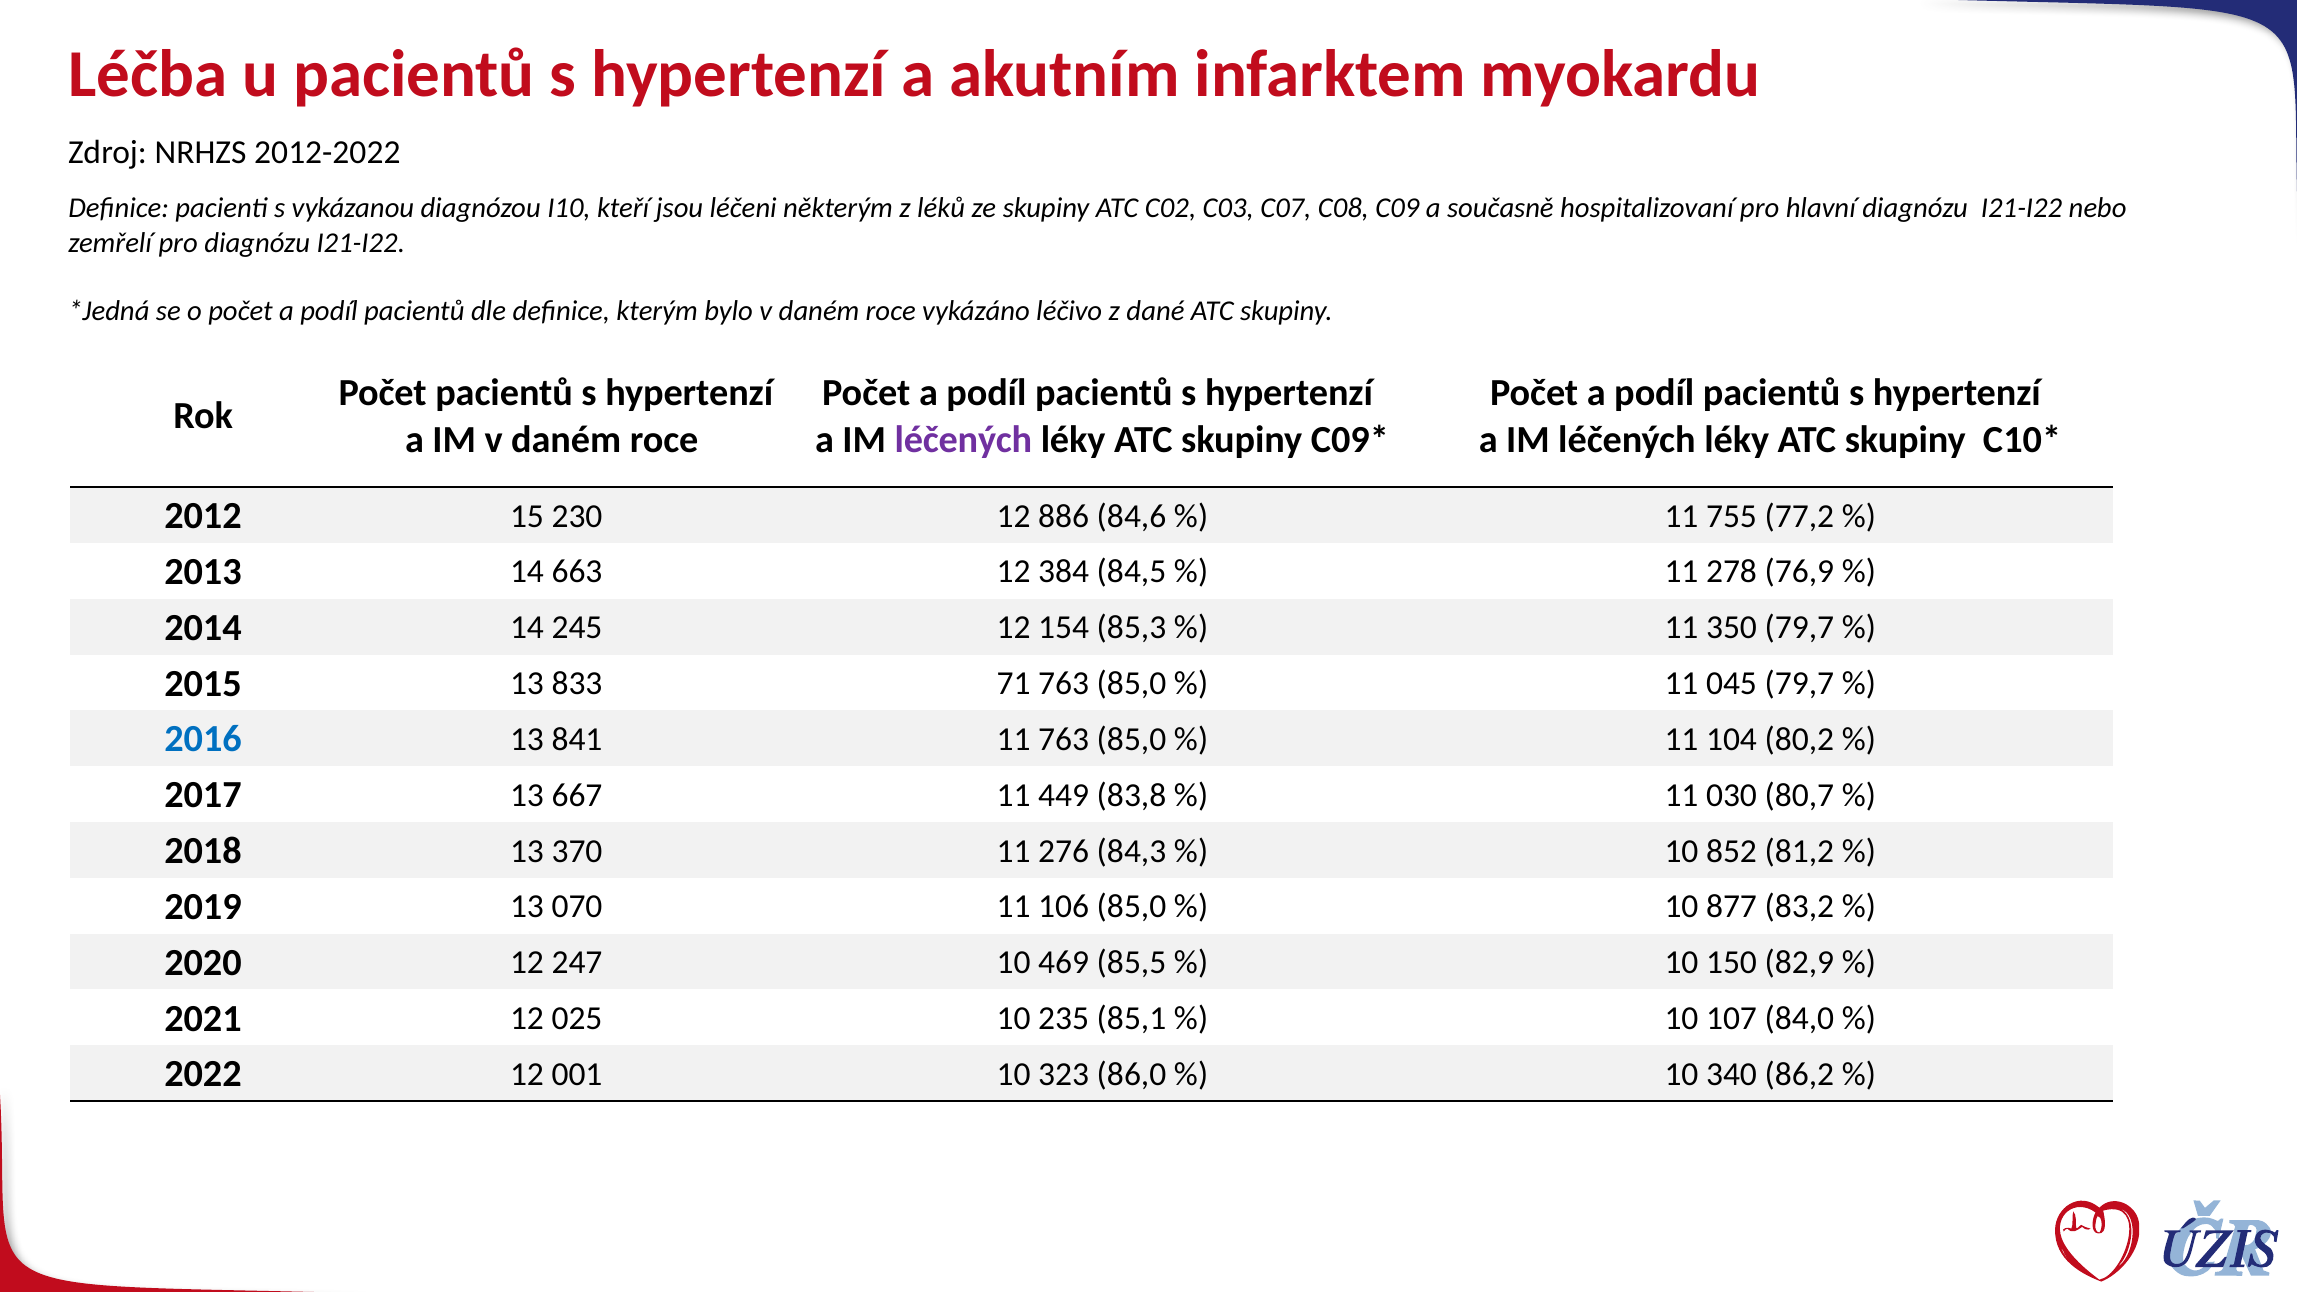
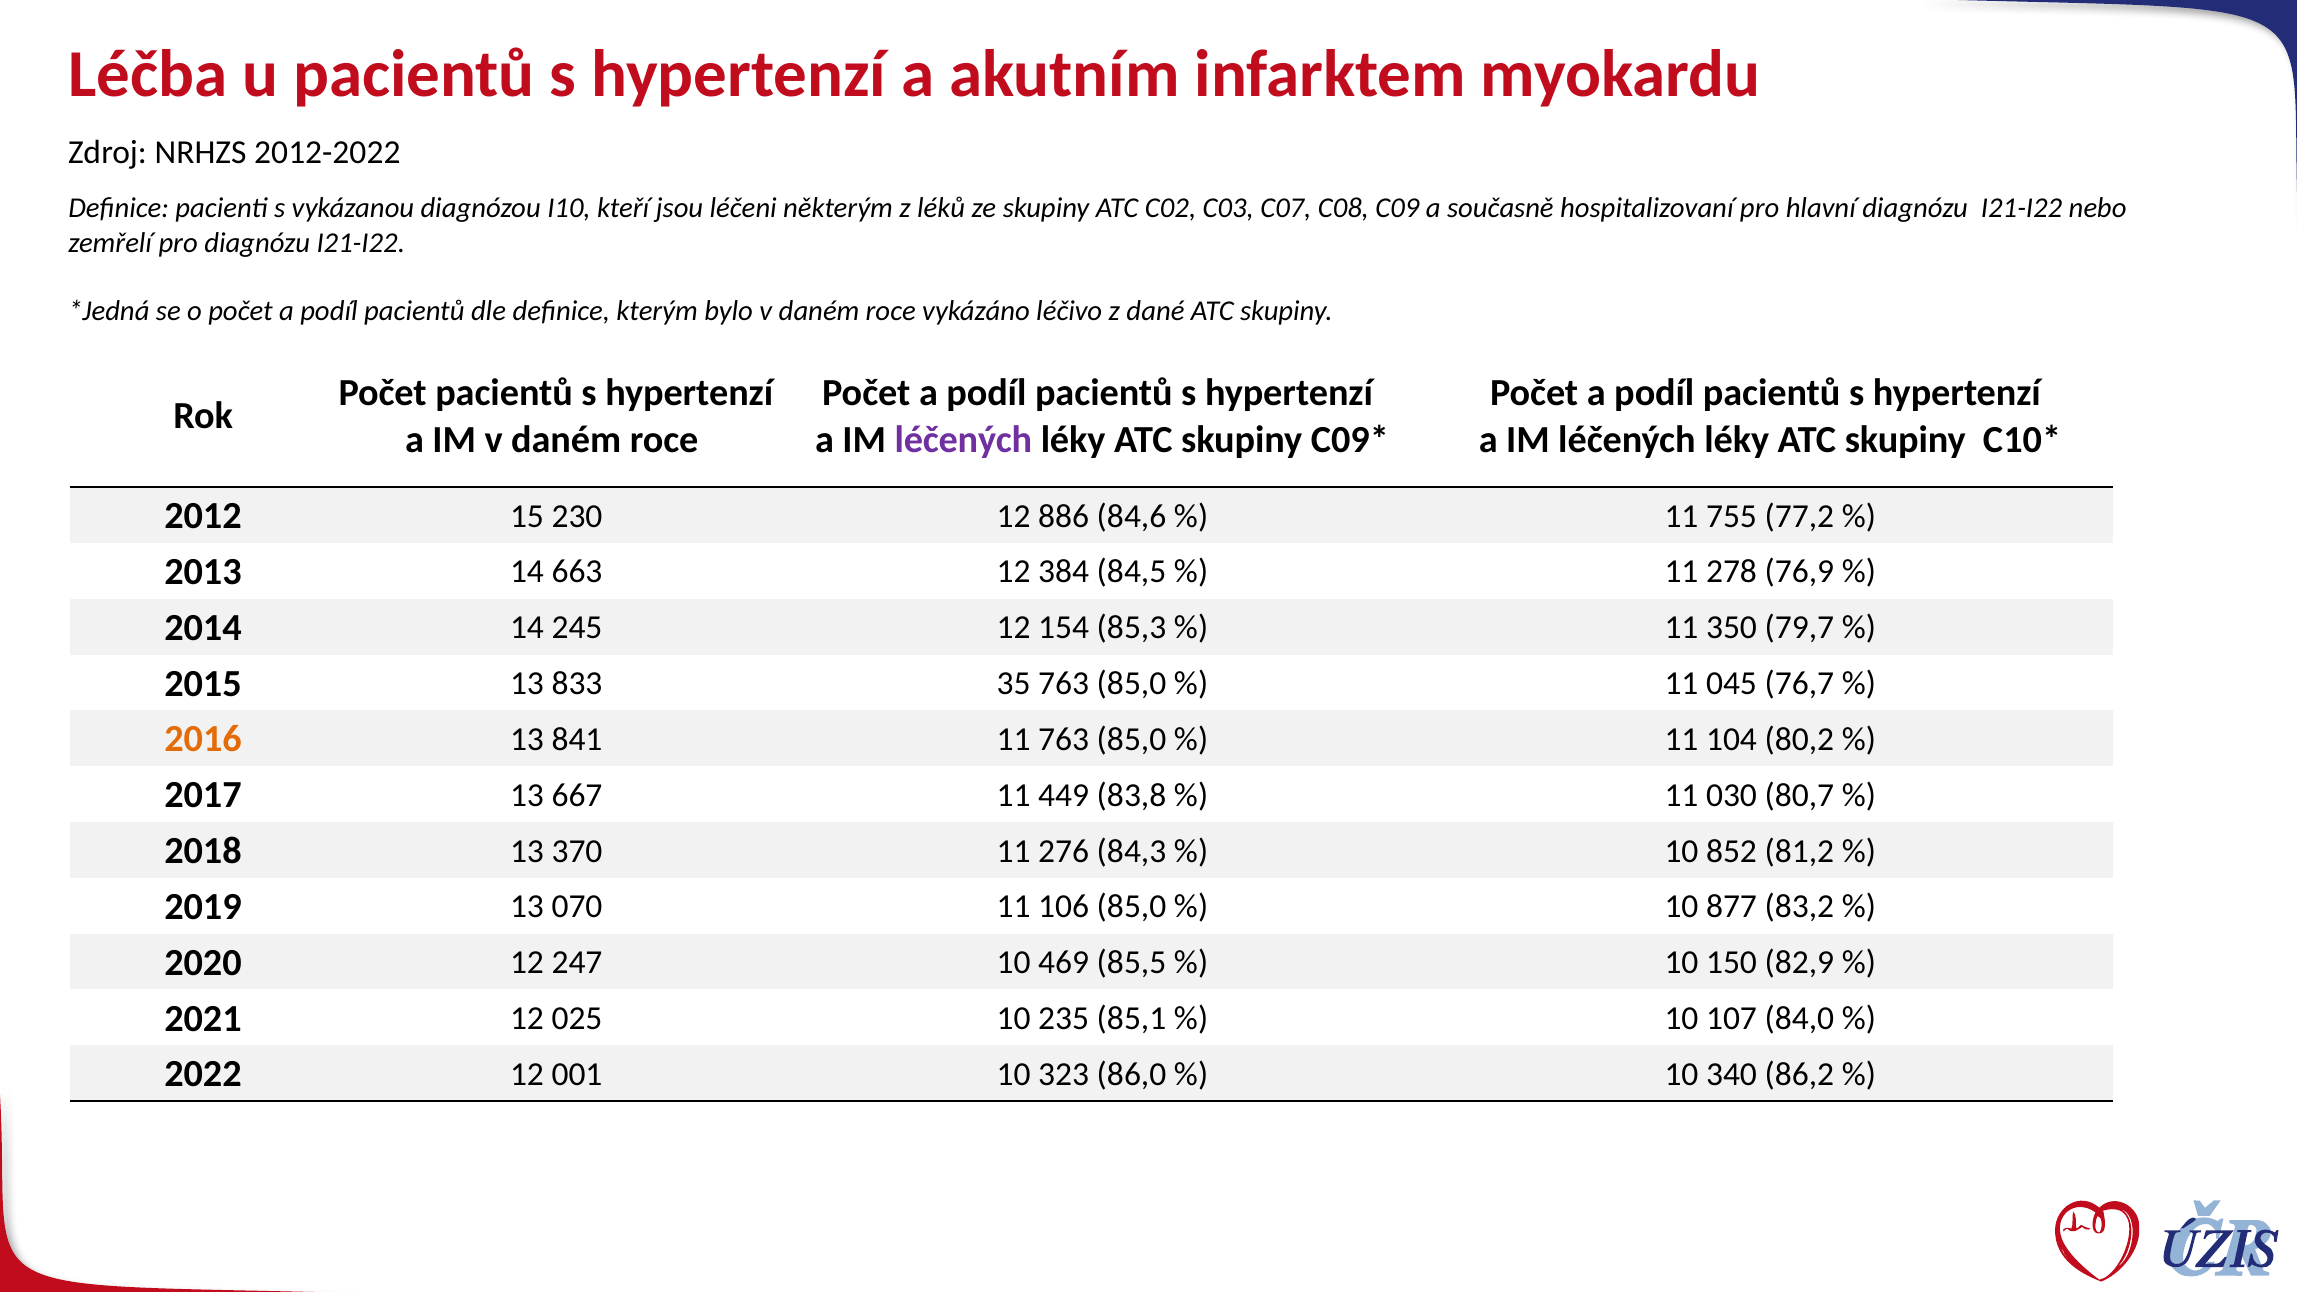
71: 71 -> 35 (1014, 684)
045 79,7: 79,7 -> 76,7 (1799, 684)
2016 colour: blue -> orange (203, 739)
